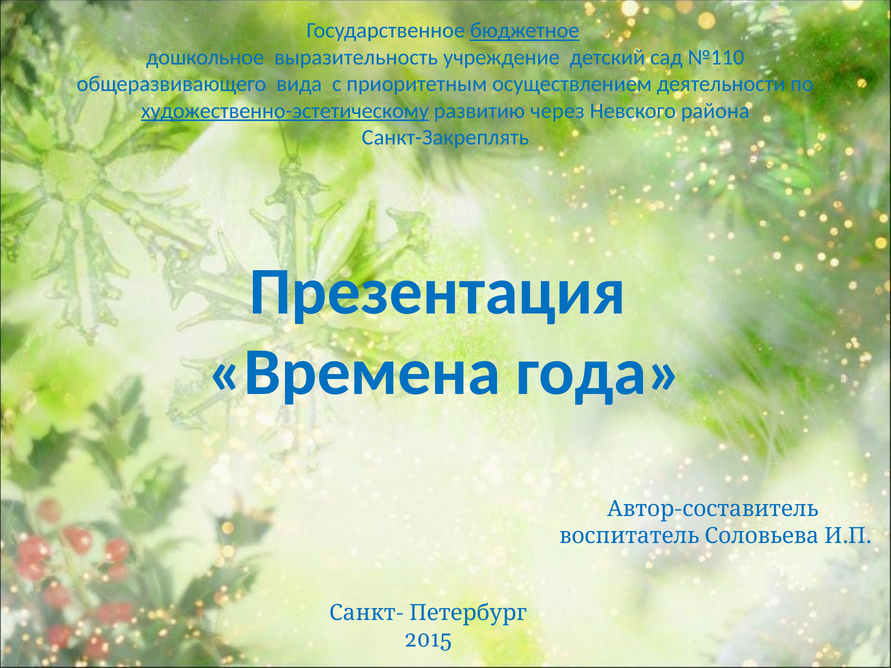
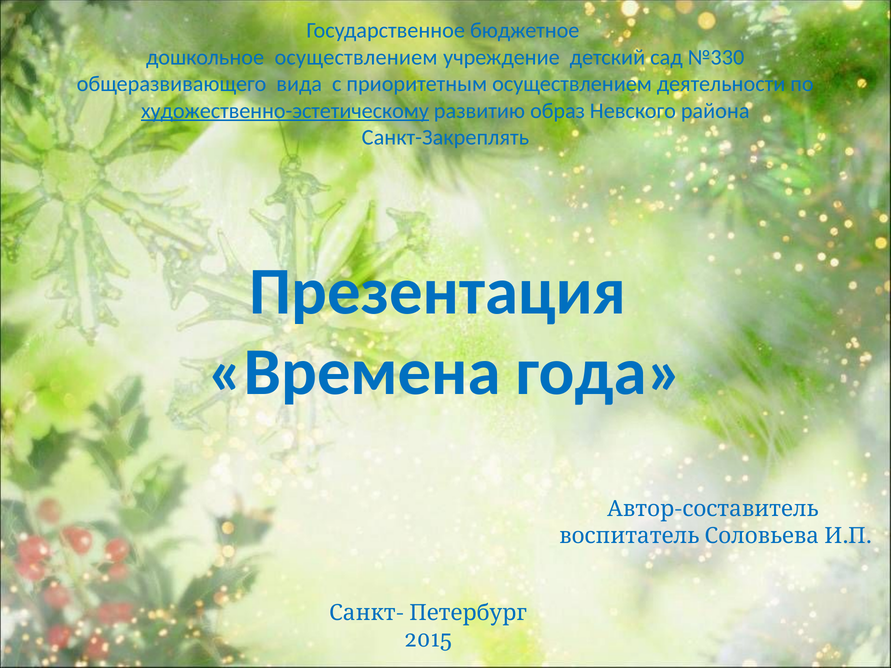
бюджетное underline: present -> none (525, 31)
дошкольное выразительность: выразительность -> осуществлением (356, 57)
№110: №110 -> №330 (716, 57)
через: через -> образ (558, 111)
